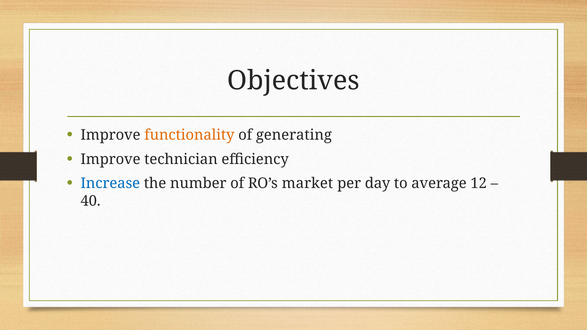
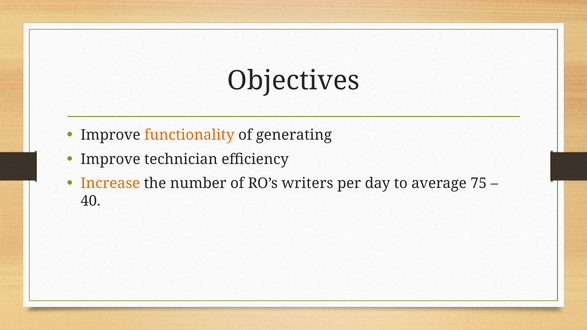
Increase colour: blue -> orange (110, 184)
market: market -> writers (307, 184)
12: 12 -> 75 (479, 184)
